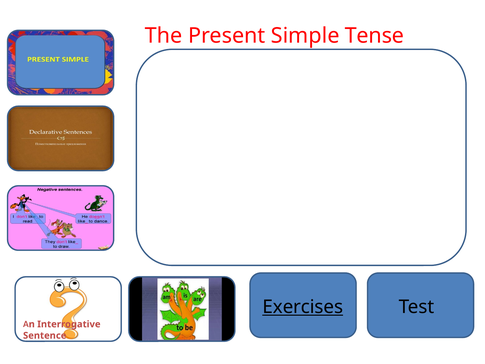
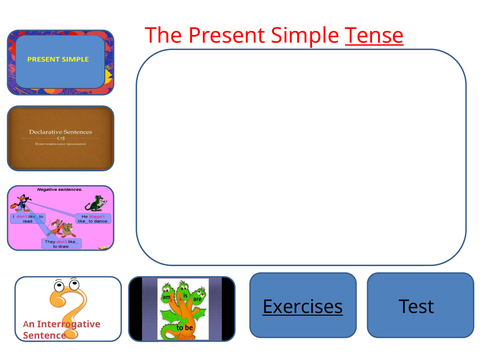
Tense underline: none -> present (374, 36)
